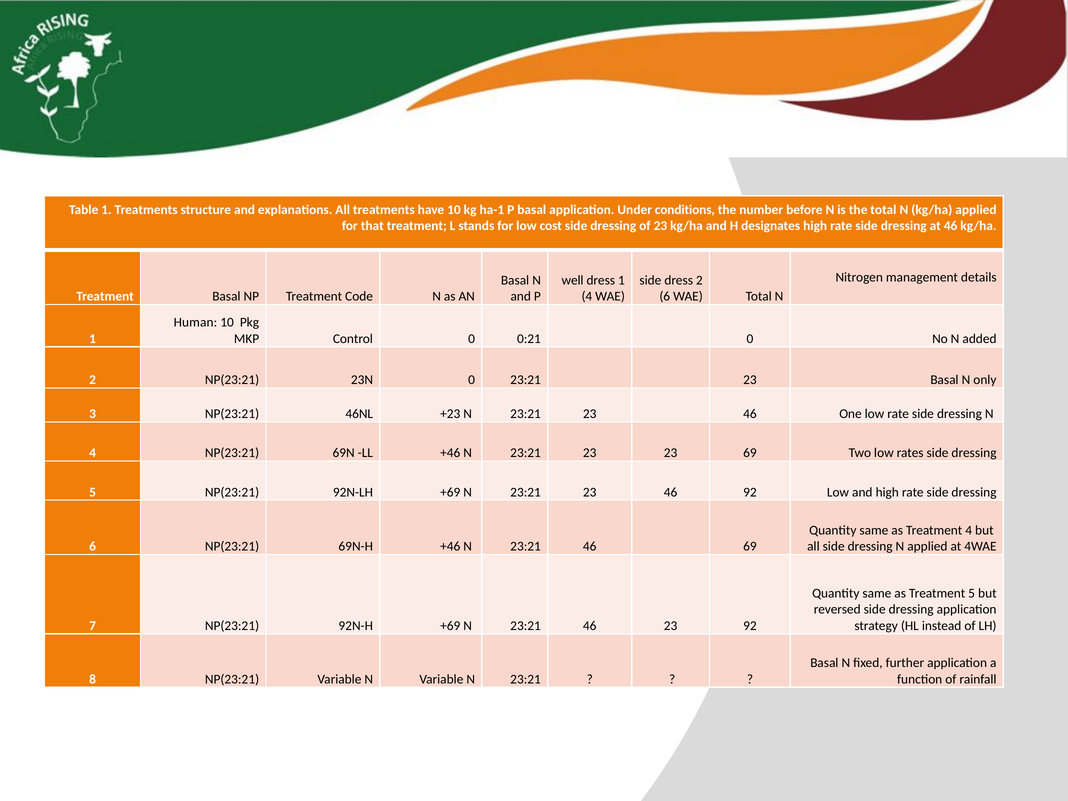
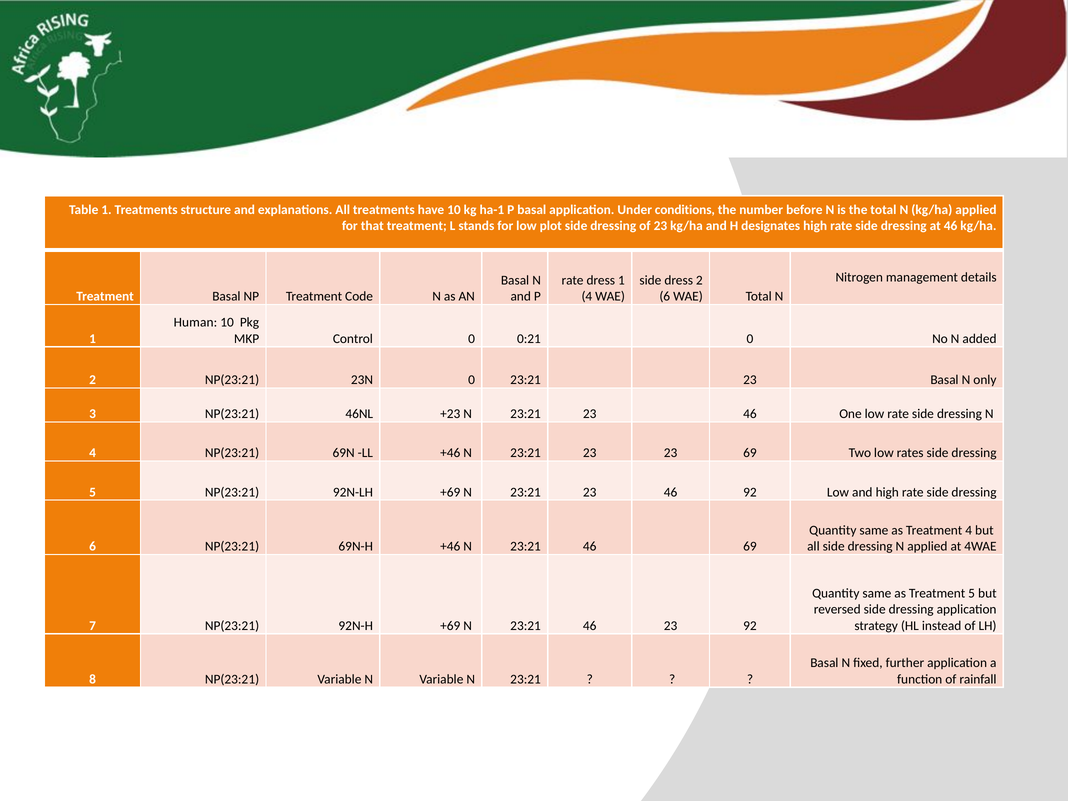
cost: cost -> plot (551, 226)
well: well -> rate (573, 280)
